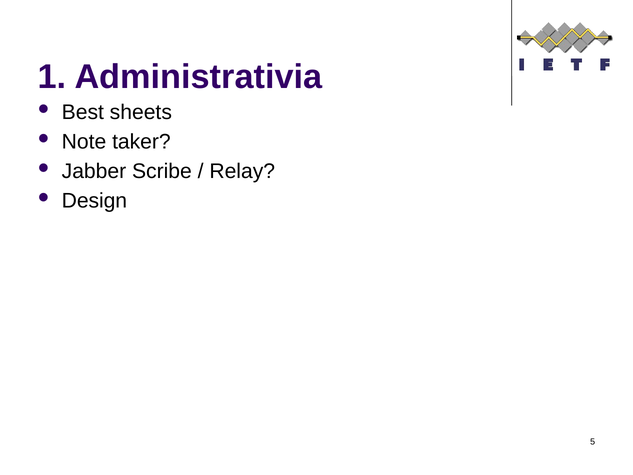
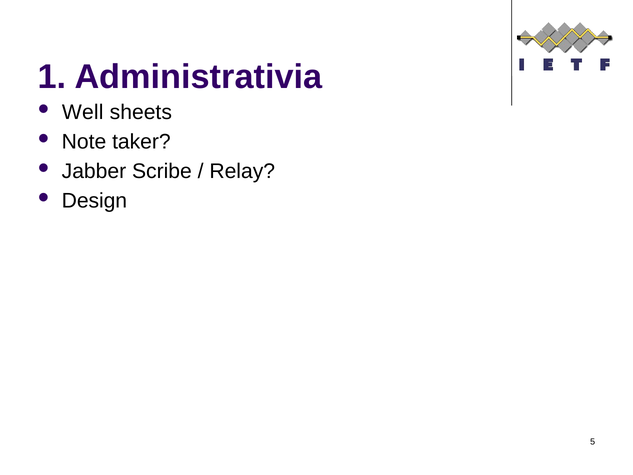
Best: Best -> Well (83, 112)
